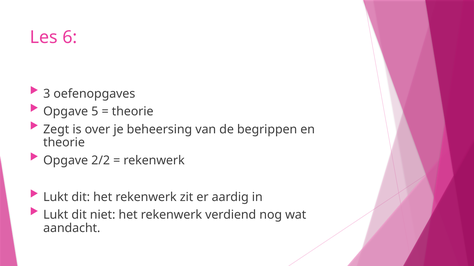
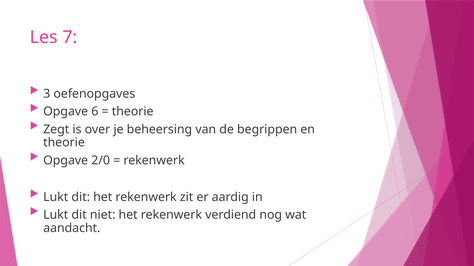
6: 6 -> 7 (70, 37)
5: 5 -> 6 (95, 112)
2/2: 2/2 -> 2/0 (101, 161)
